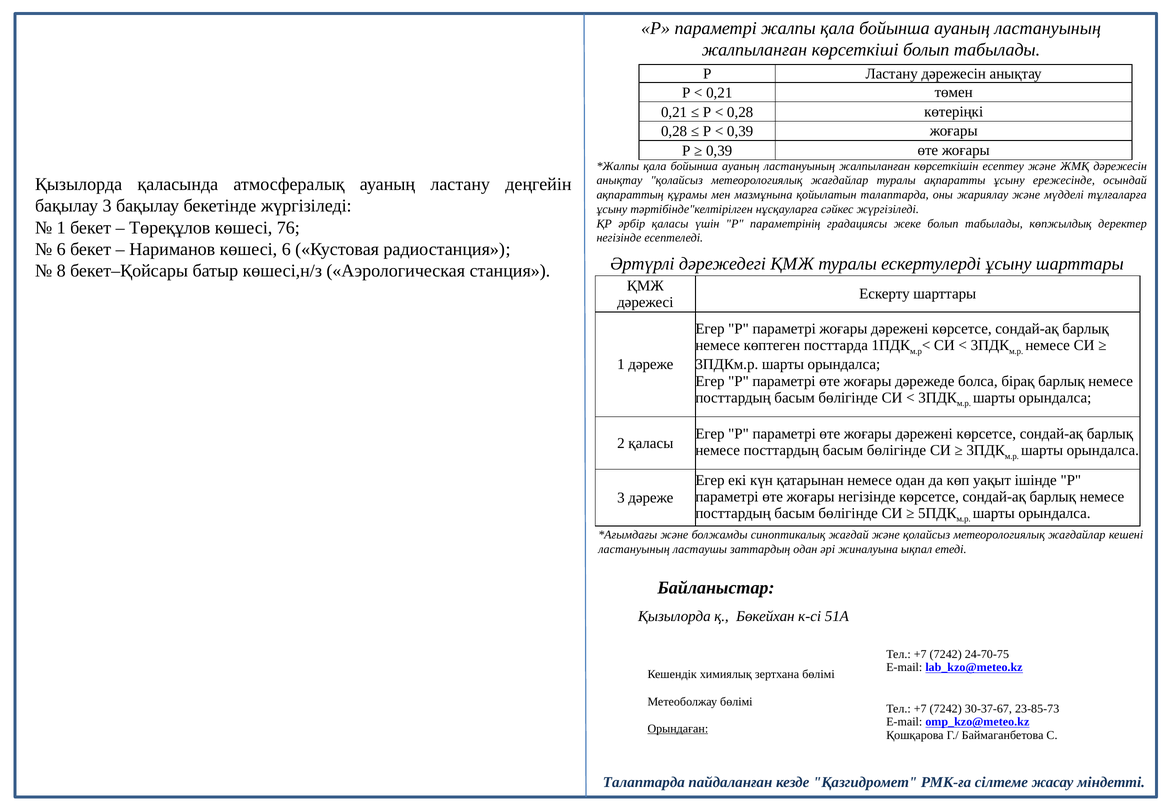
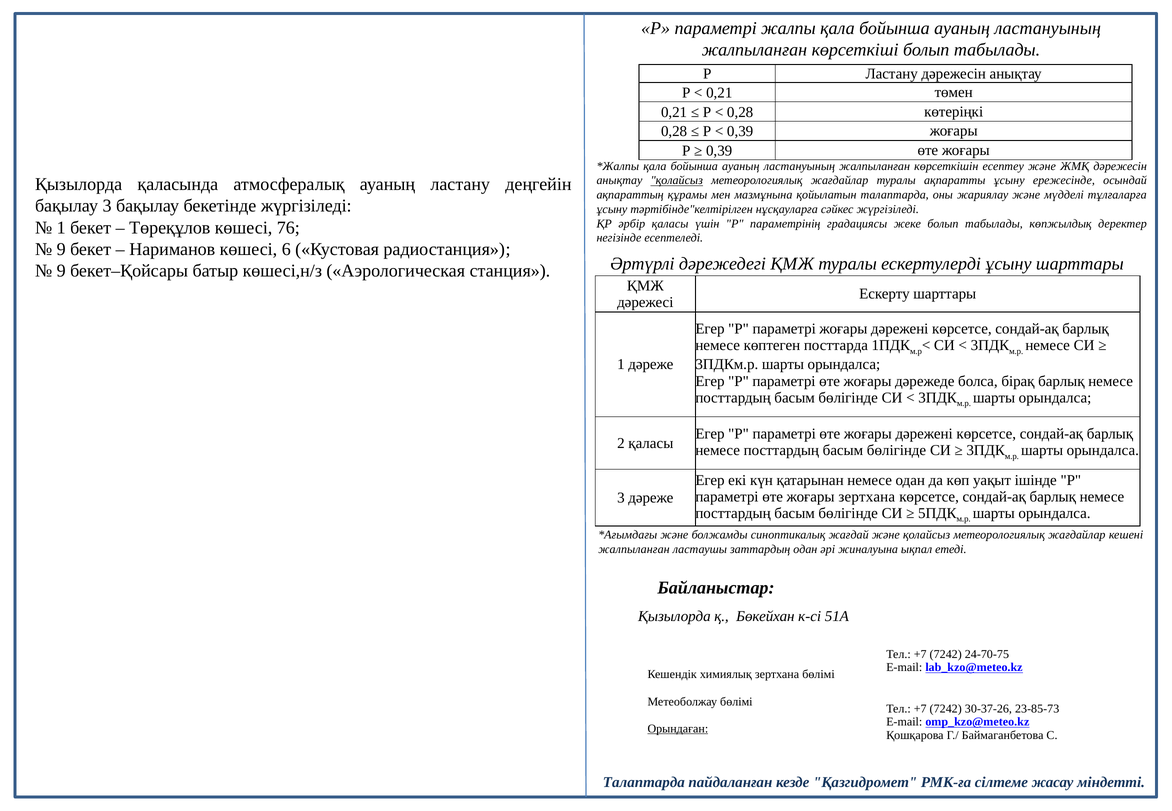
қолайсыз underline: none -> present (677, 181)
6: 6 -> 9 (61, 249)
8: 8 -> 9 (61, 271)
жоғары негізінде: негізінде -> зертхана (867, 497)
ластануының: ластануының -> жалпыланған (634, 549)
30-37-67: 30-37-67 -> 30-37-26 (988, 709)
